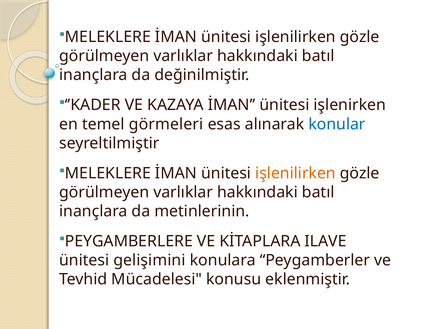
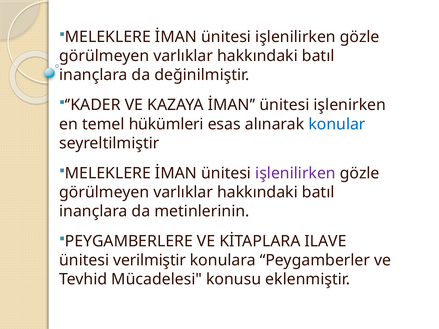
görmeleri: görmeleri -> hükümleri (166, 124)
işlenilirken colour: orange -> purple (296, 173)
gelişimini: gelişimini -> verilmiştir (150, 261)
